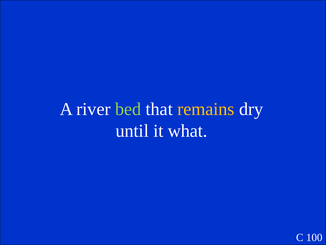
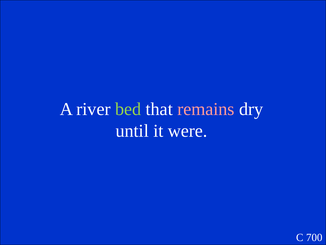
remains colour: yellow -> pink (206, 109)
what: what -> were (188, 131)
100: 100 -> 700 (314, 237)
